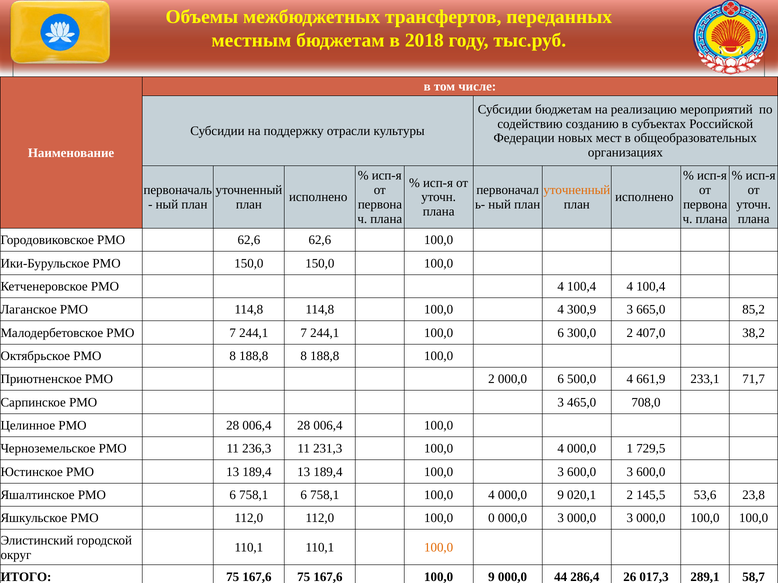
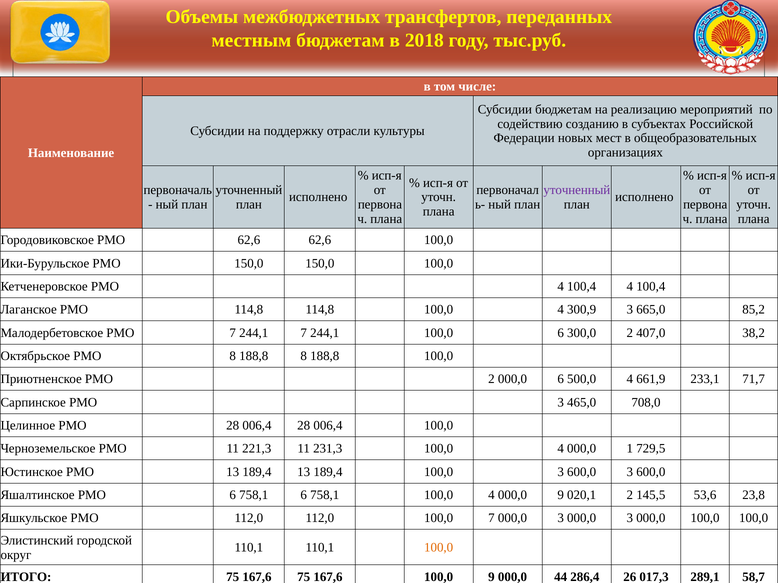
уточненный colour: orange -> purple (577, 190)
236,3: 236,3 -> 221,3 (257, 449)
100,0 0: 0 -> 7 (491, 519)
